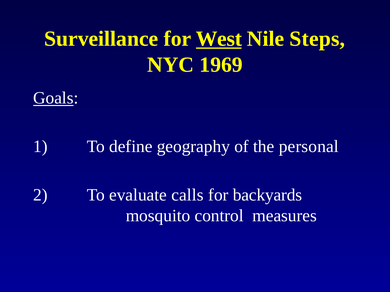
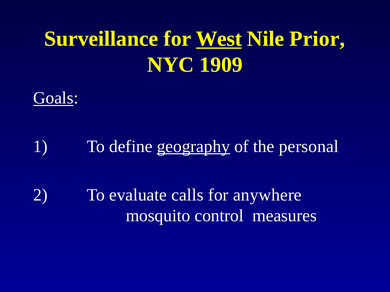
Steps: Steps -> Prior (317, 39)
1969: 1969 -> 1909 (221, 65)
geography underline: none -> present (193, 147)
backyards: backyards -> anywhere (267, 195)
